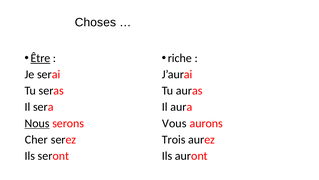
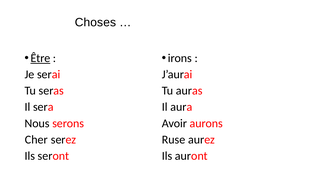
riche: riche -> irons (180, 58)
Nous underline: present -> none (37, 123)
Vous: Vous -> Avoir (174, 123)
Trois: Trois -> Ruse (174, 139)
